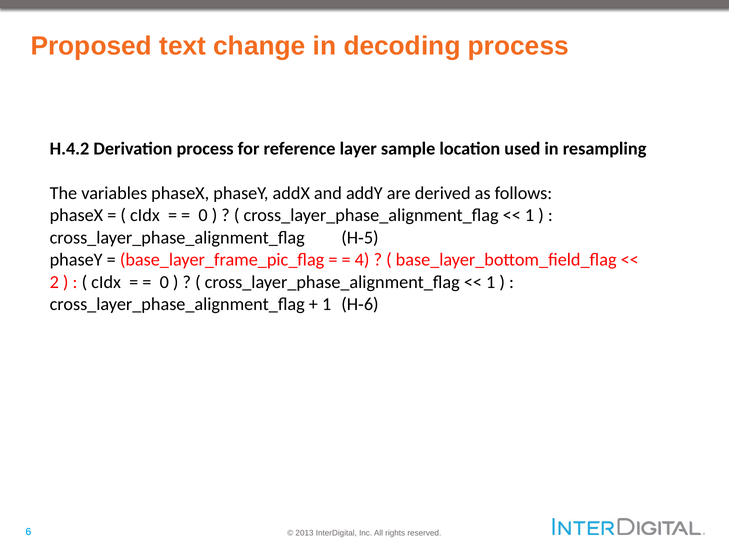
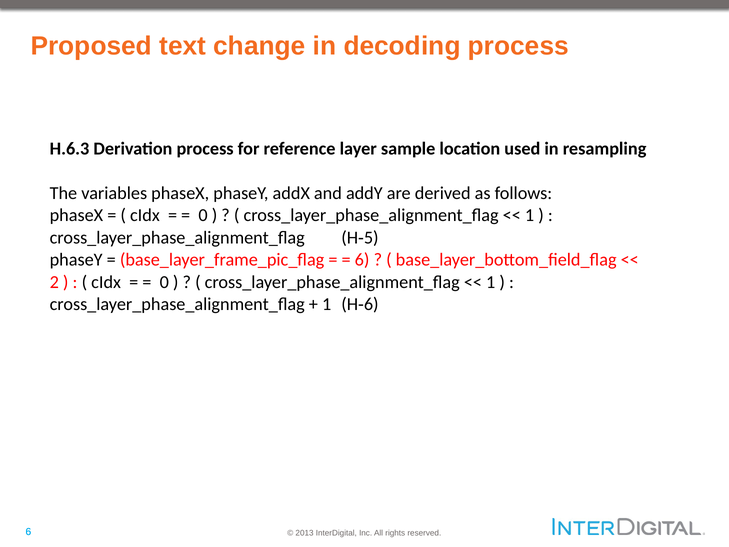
H.4.2: H.4.2 -> H.6.3 (70, 149)
4: 4 -> 6 (362, 260)
